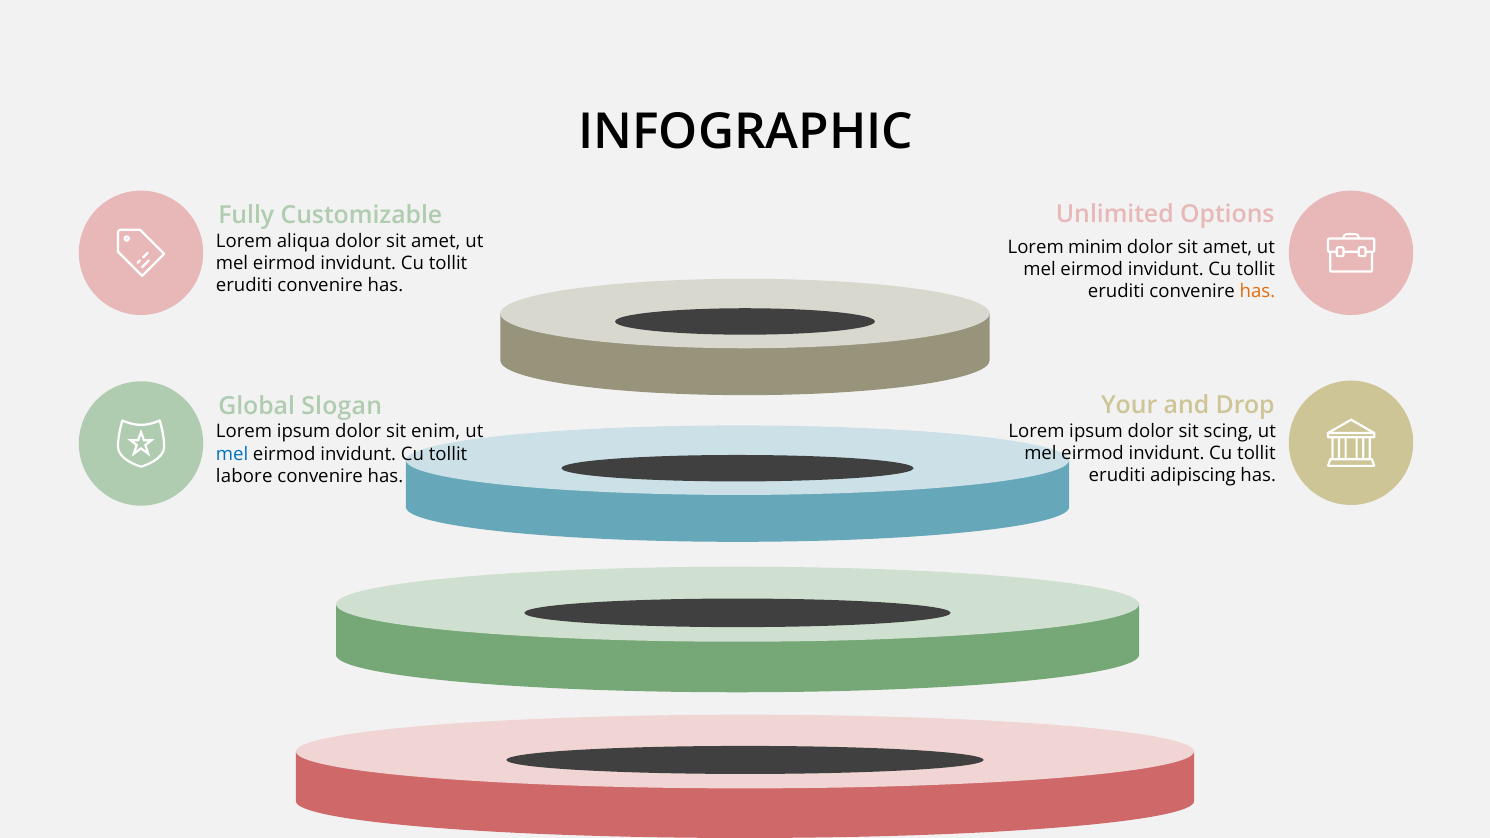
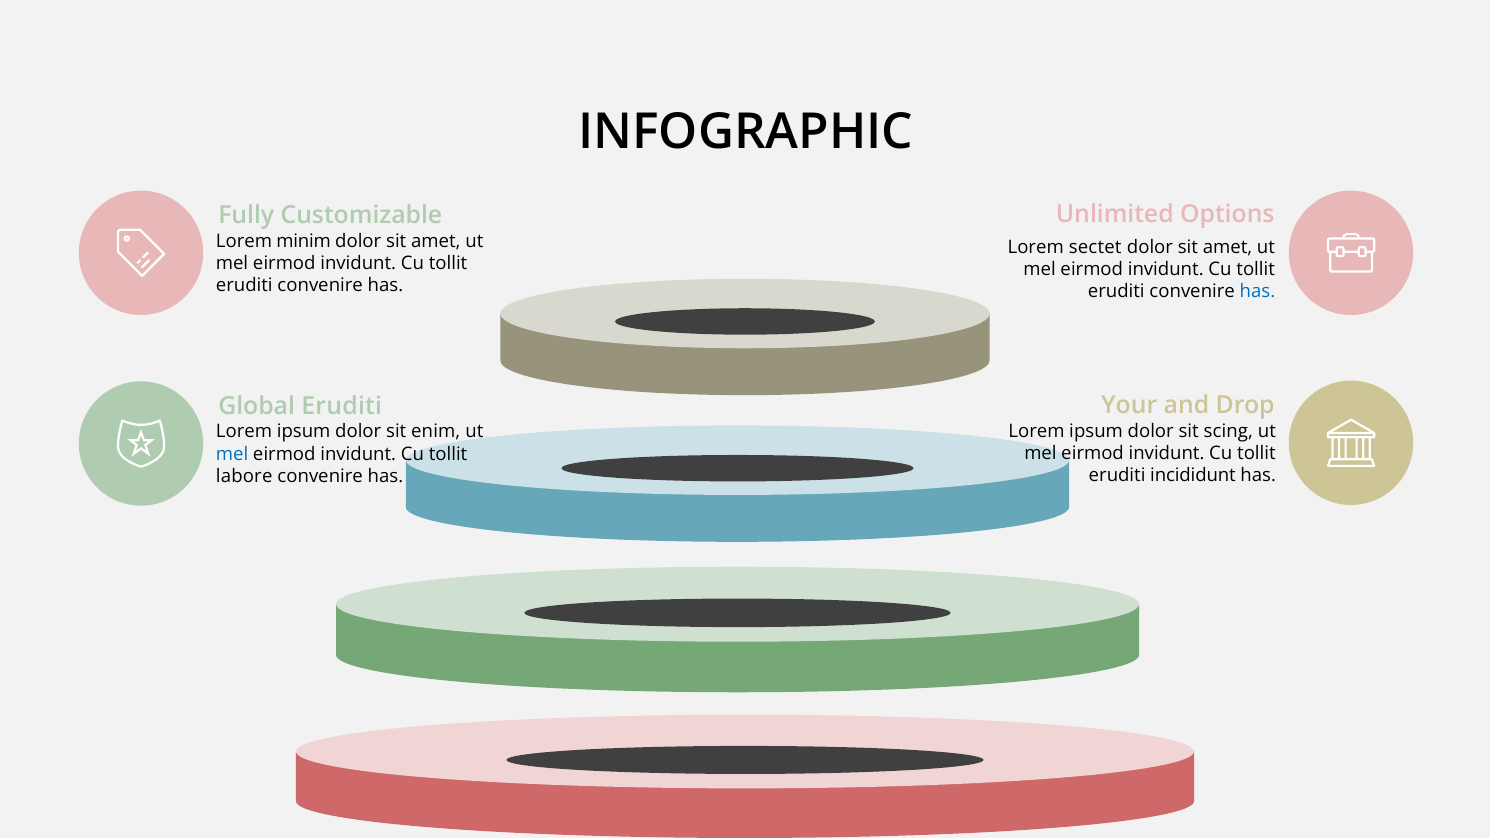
aliqua: aliqua -> minim (304, 241)
minim: minim -> sectet (1095, 247)
has colour: orange -> blue (1257, 292)
Global Slogan: Slogan -> Eruditi (342, 406)
adipiscing: adipiscing -> incididunt (1193, 476)
